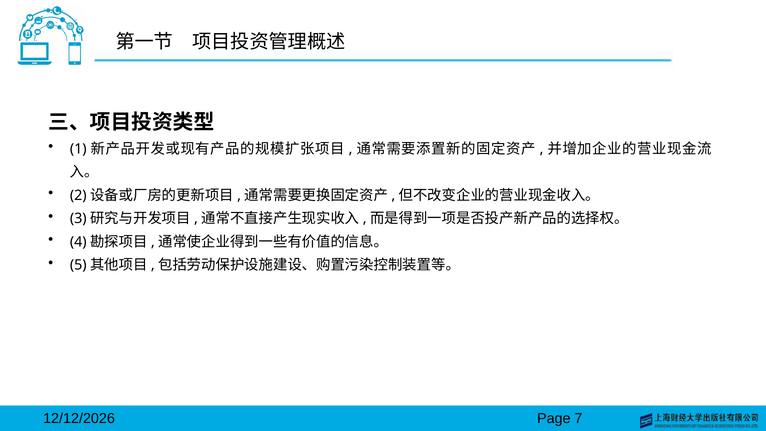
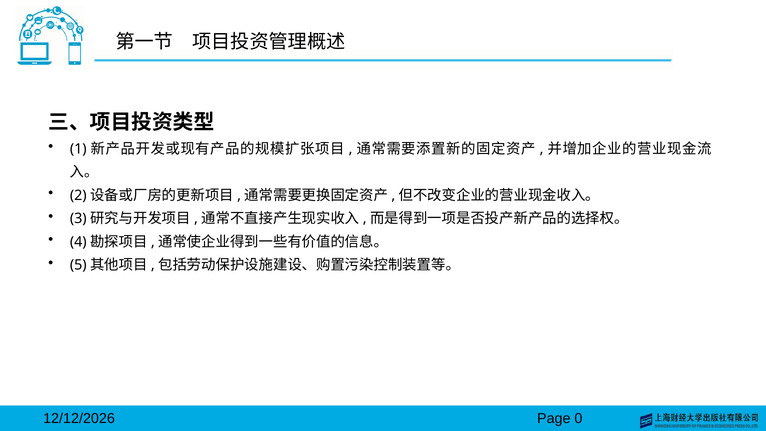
7: 7 -> 0 (578, 418)
